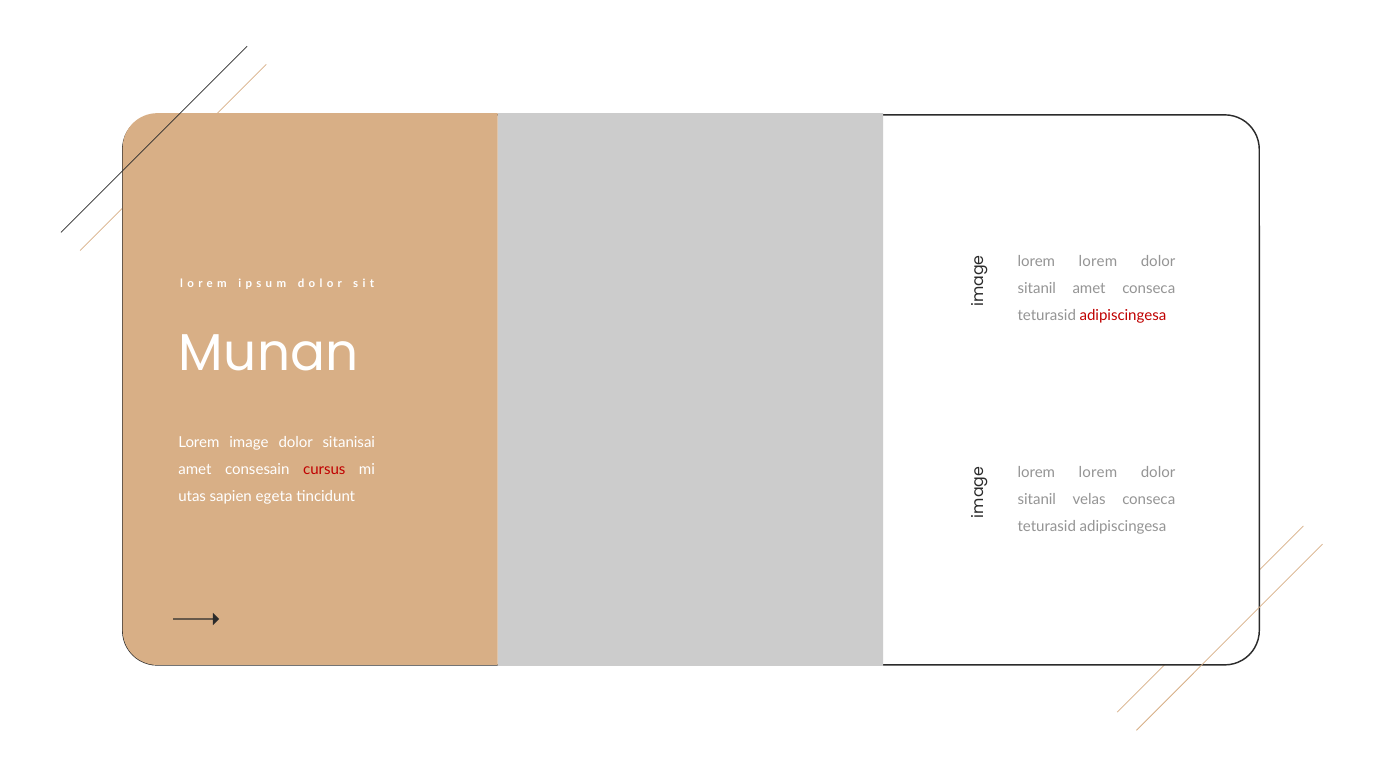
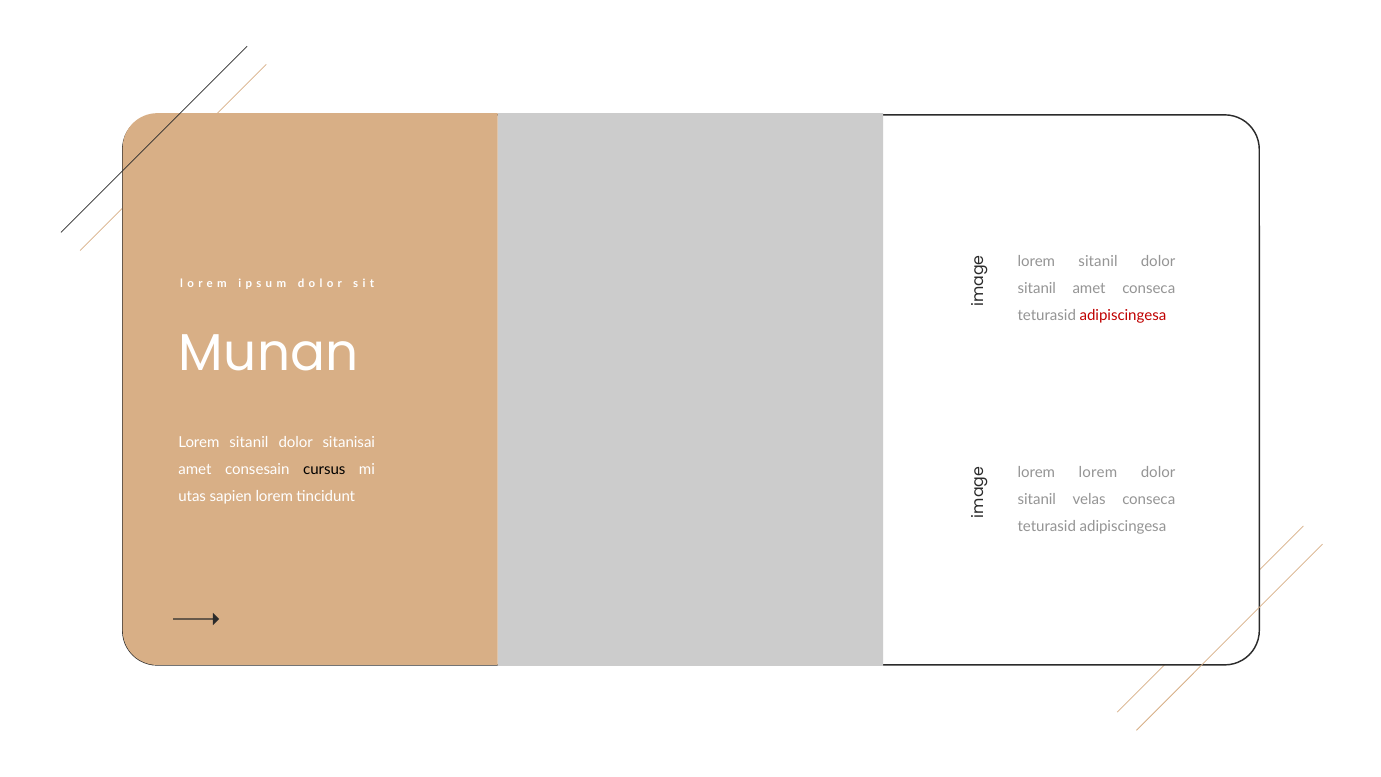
lorem: lorem -> sitanil (1098, 261)
image: image -> sitanil (249, 443)
cursus colour: red -> black (324, 470)
sapien egeta: egeta -> lorem (274, 497)
